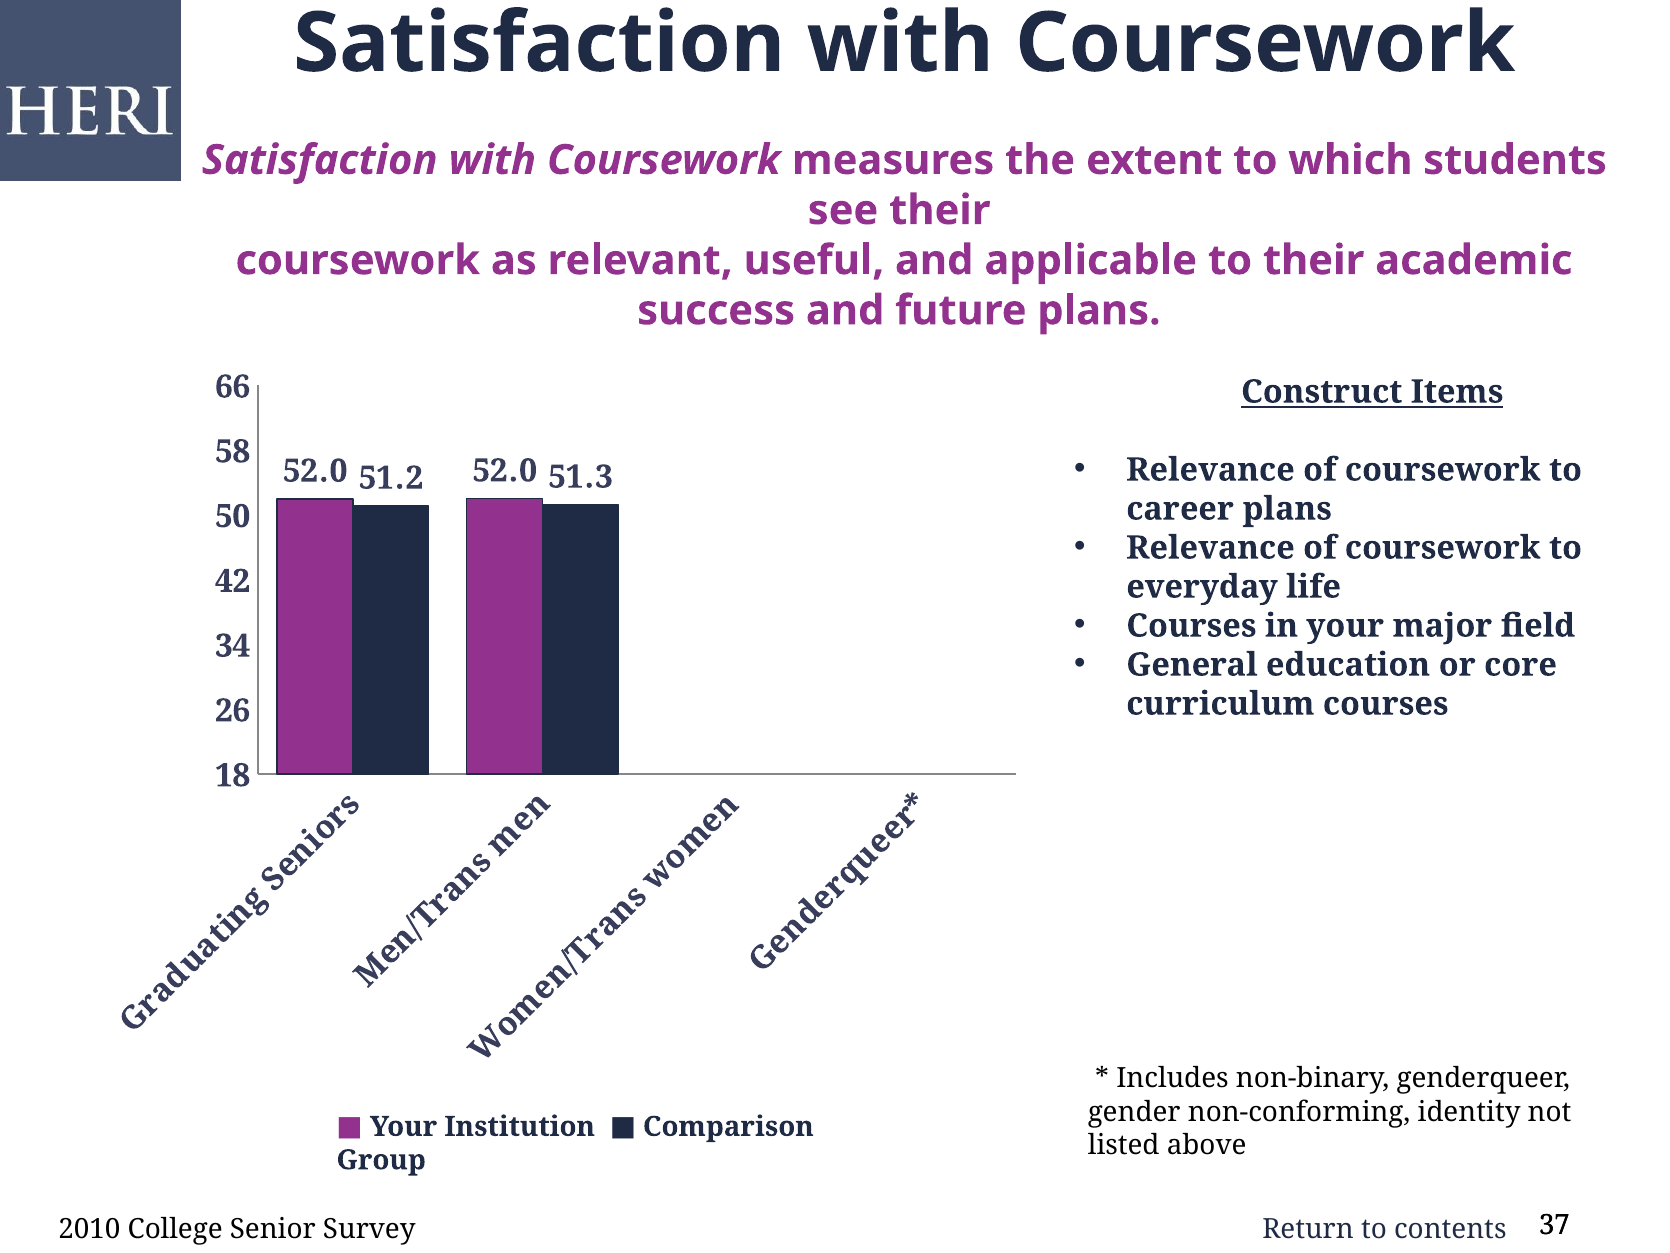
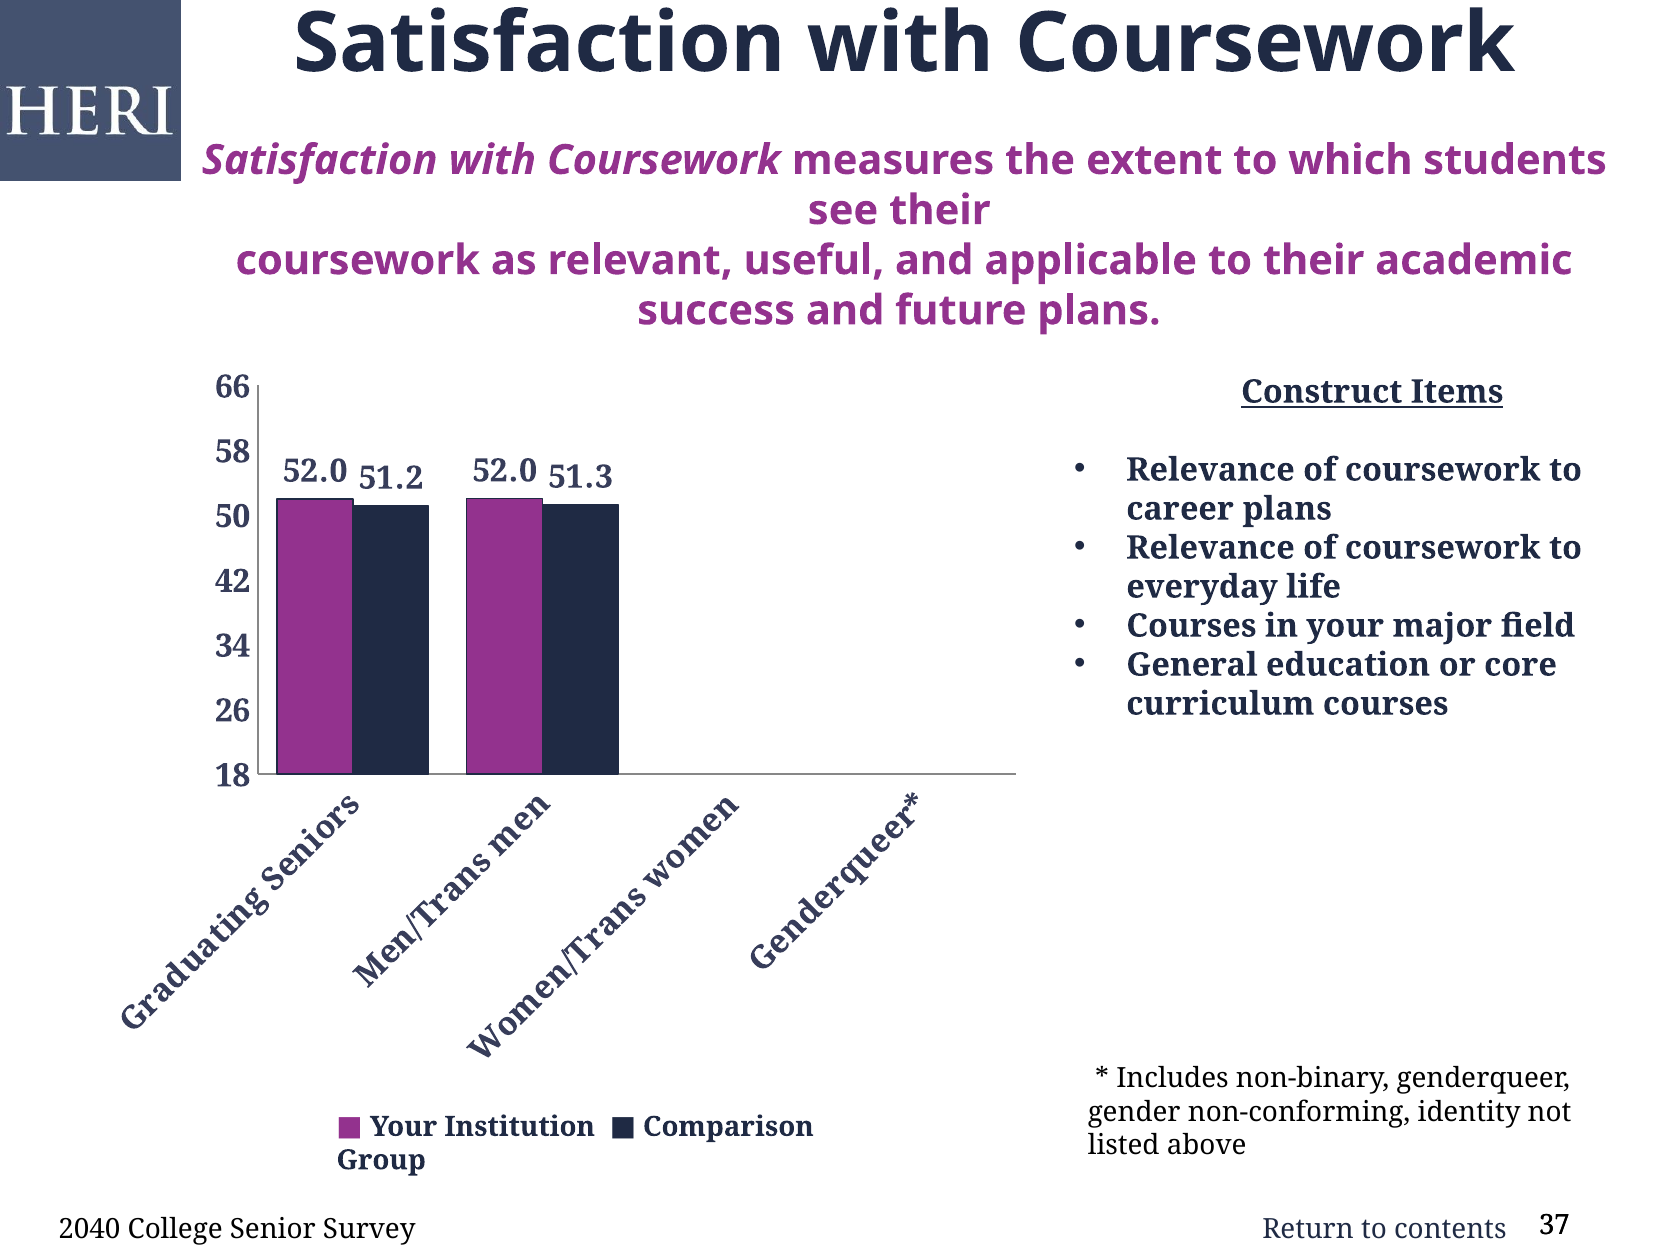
2010: 2010 -> 2040 (89, 1229)
